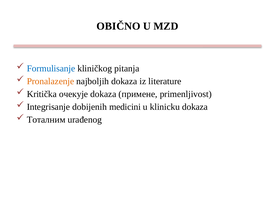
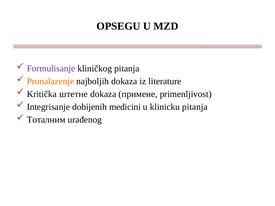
OBIČNO: OBIČNO -> OPSEGU (119, 26)
Formulisanje colour: blue -> purple (51, 68)
очекује: очекује -> штетне (74, 94)
klinicku dokaza: dokaza -> pitanja (195, 107)
